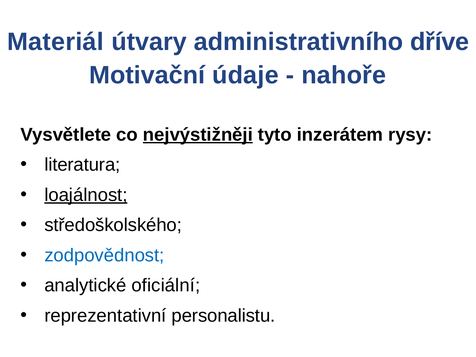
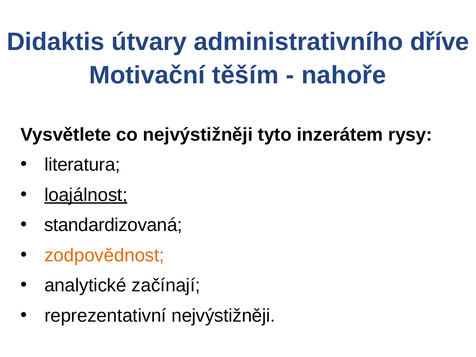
Materiál: Materiál -> Didaktis (56, 42)
údaje: údaje -> těším (245, 75)
nejvýstižněji underline: present -> none (198, 135)
středoškolského: středoškolského -> standardizovaná (113, 225)
zodpovědnost colour: blue -> orange (104, 255)
oficiální: oficiální -> začínají (166, 286)
reprezentativní personalistu: personalistu -> nejvýstižněji (223, 316)
